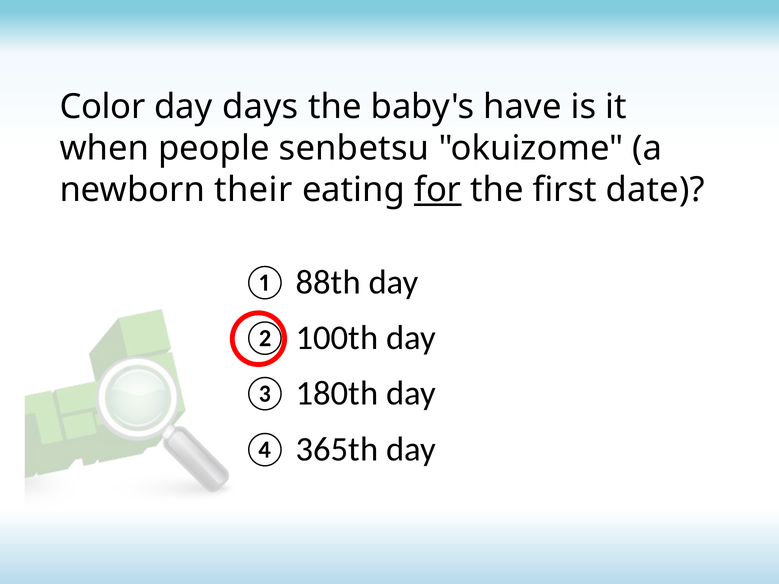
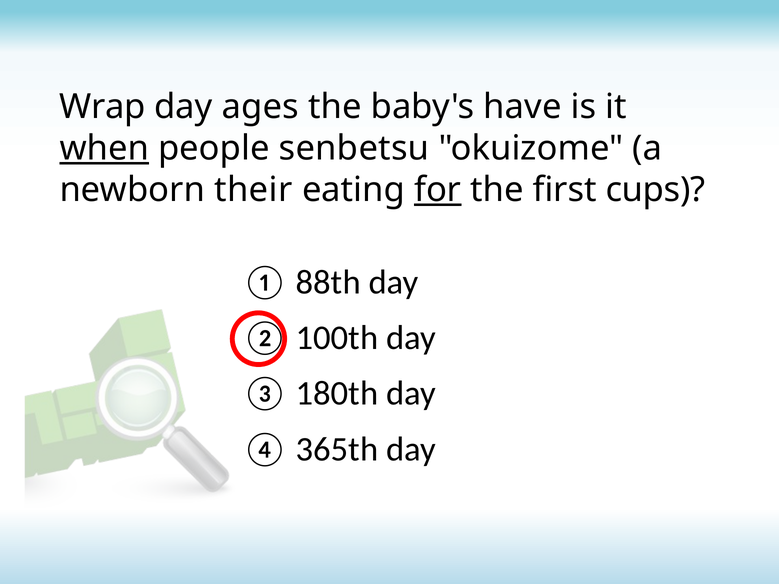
Color: Color -> Wrap (103, 107)
days: days -> ages (260, 107)
when underline: none -> present (104, 148)
date: date -> cups (655, 190)
